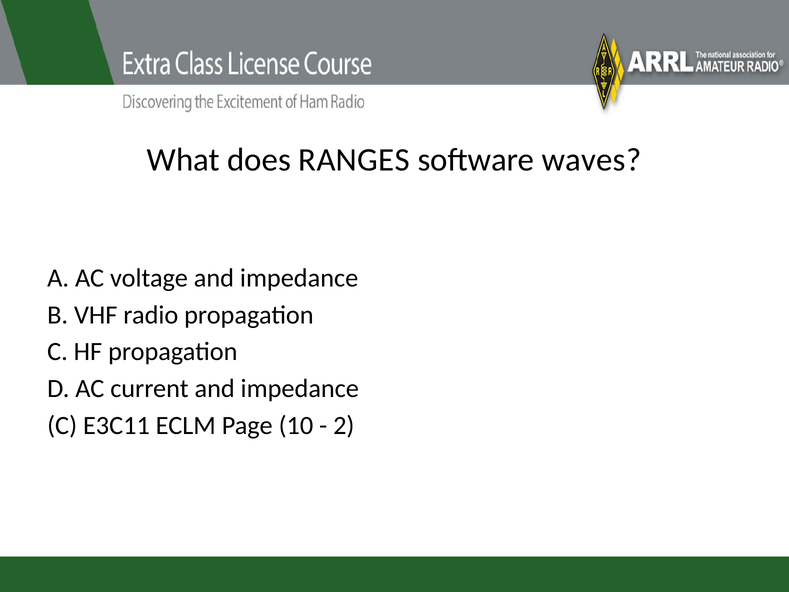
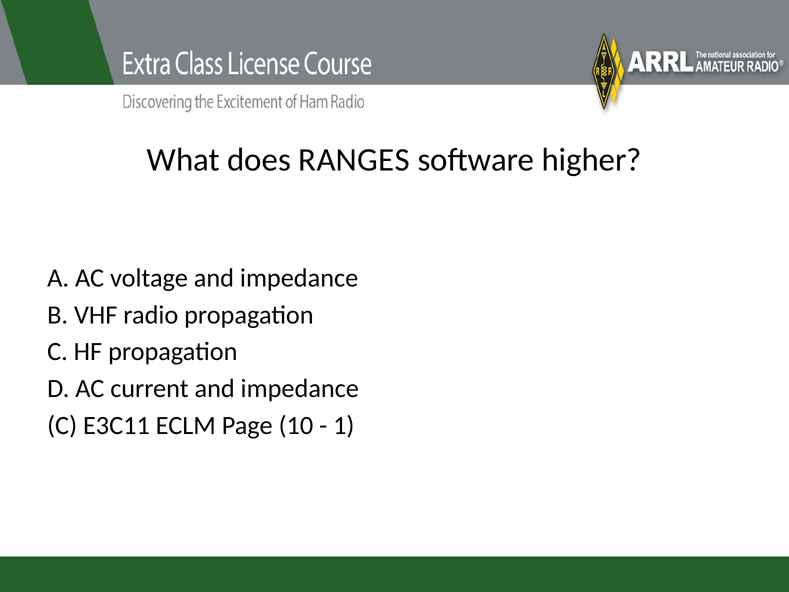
waves: waves -> higher (592, 160)
2: 2 -> 1 (344, 425)
